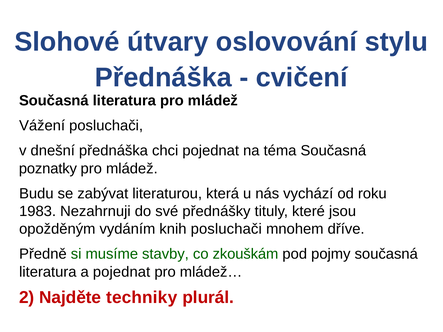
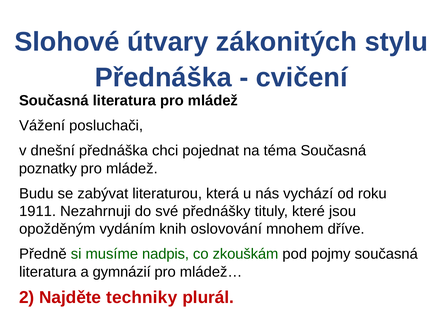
oslovování: oslovování -> zákonitých (286, 42)
1983: 1983 -> 1911 (38, 211)
knih posluchači: posluchači -> oslovování (226, 229)
stavby: stavby -> nadpis (166, 254)
a pojednat: pojednat -> gymnázií (122, 272)
